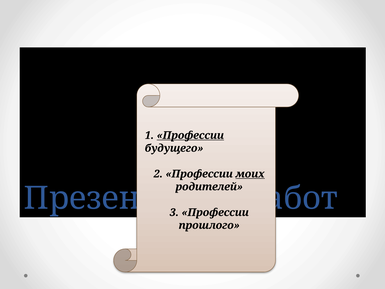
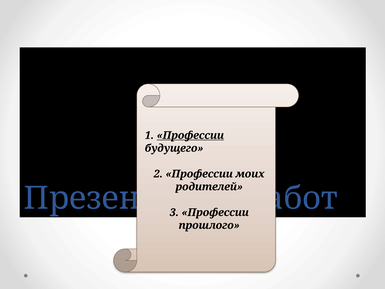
моих underline: present -> none (250, 174)
